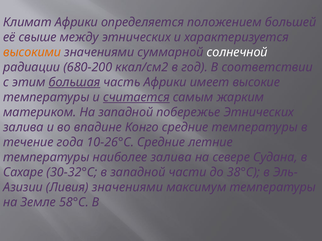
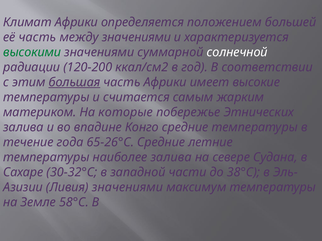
её свыше: свыше -> часть (37, 37)
между этнических: этнических -> значениями (136, 37)
высокими colour: orange -> green (32, 52)
680-200: 680-200 -> 120-200 (88, 67)
считается underline: present -> none (136, 97)
На западной: западной -> которые (126, 112)
10-26°C: 10-26°C -> 65-26°C (110, 142)
